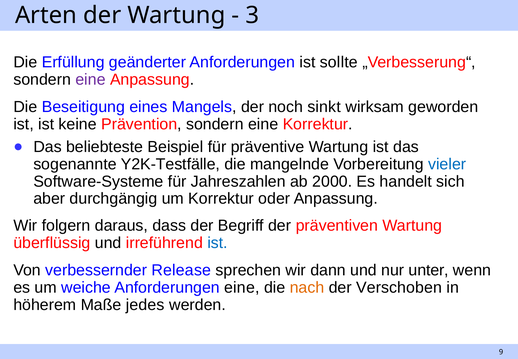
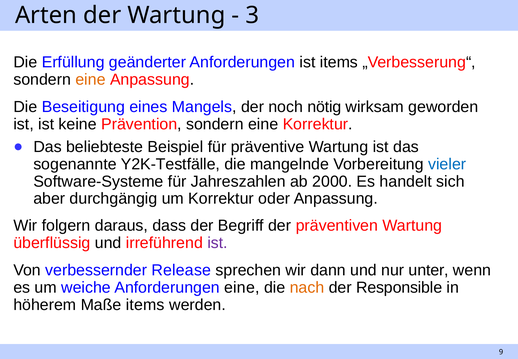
ist sollte: sollte -> items (339, 62)
eine colour: purple -> orange (90, 79)
sinkt: sinkt -> nötig (324, 107)
ist colour: blue -> purple (218, 242)
Verschoben: Verschoben -> Responsible (399, 287)
Maße jedes: jedes -> items (145, 304)
